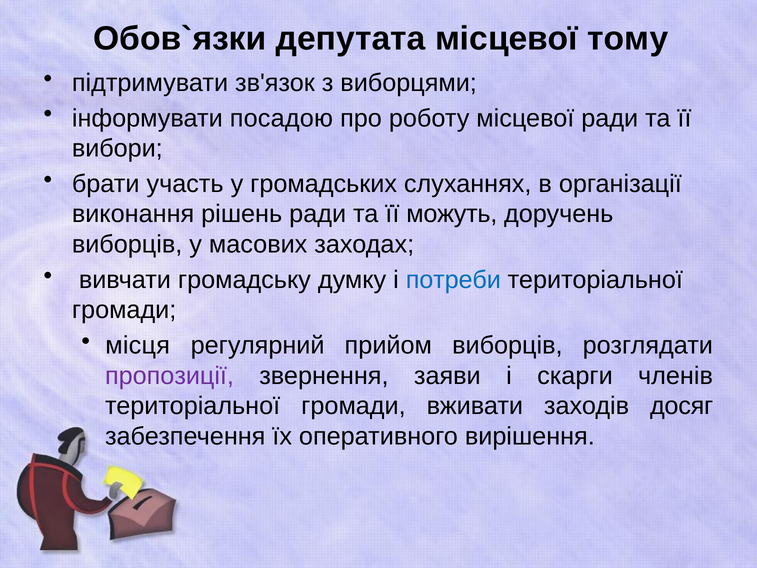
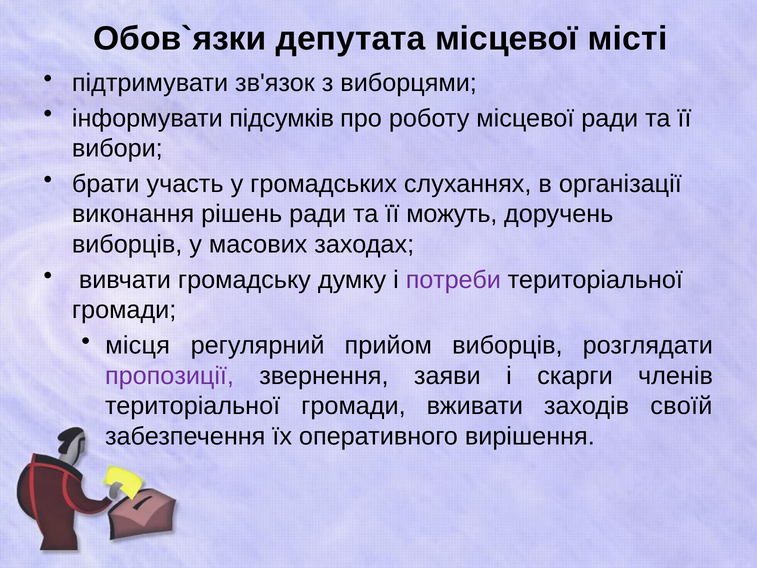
тому: тому -> місті (628, 39)
посадою: посадою -> підсумків (282, 118)
потреби colour: blue -> purple (453, 280)
досяг: досяг -> своїй (681, 406)
